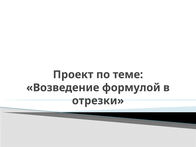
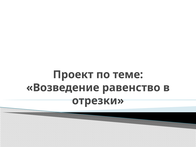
формулой: формулой -> равенство (131, 88)
